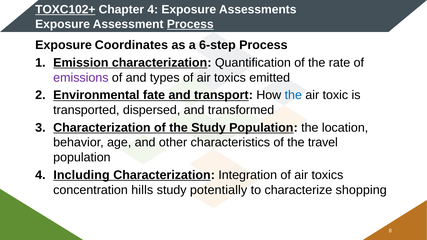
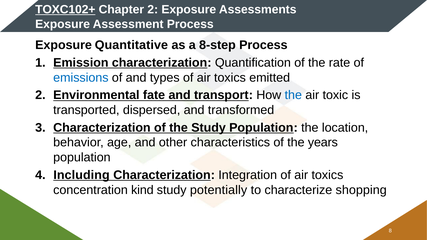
Chapter 4: 4 -> 2 (153, 10)
Process underline: present -> none (190, 24)
Coordinates: Coordinates -> Quantitative (131, 45)
6-step: 6-step -> 8-step (217, 45)
emissions colour: purple -> blue (81, 78)
travel: travel -> years (323, 143)
hills: hills -> kind (142, 190)
